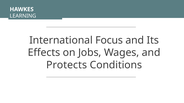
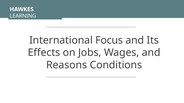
Protects: Protects -> Reasons (67, 65)
